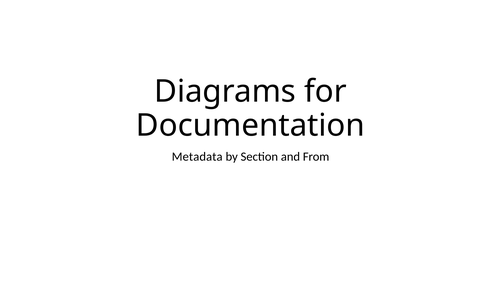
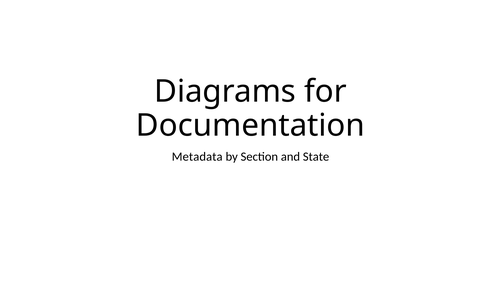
From: From -> State (316, 157)
